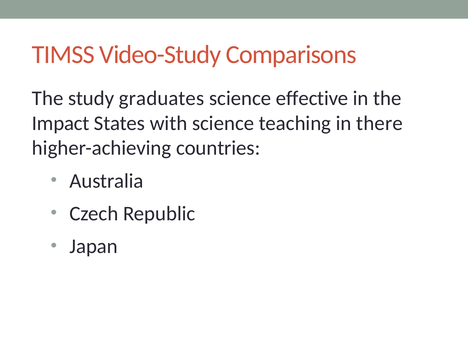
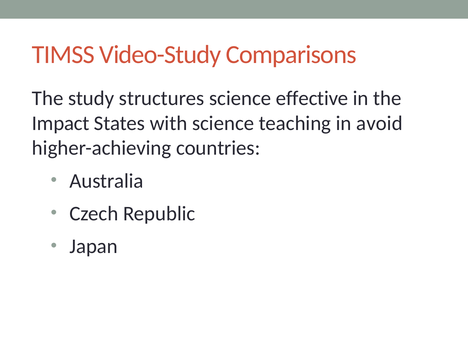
graduates: graduates -> structures (162, 98)
there: there -> avoid (380, 123)
